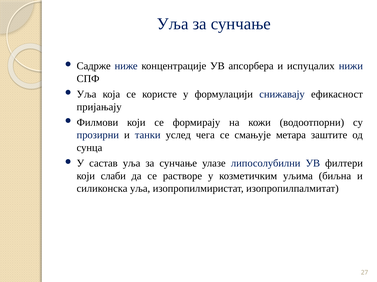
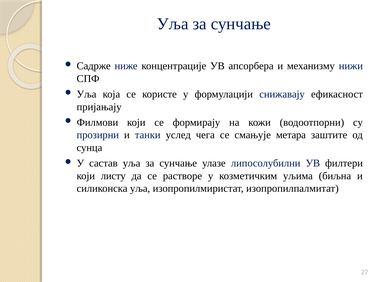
испуцалих: испуцалих -> механизму (311, 66)
слаби: слаби -> листу (113, 176)
